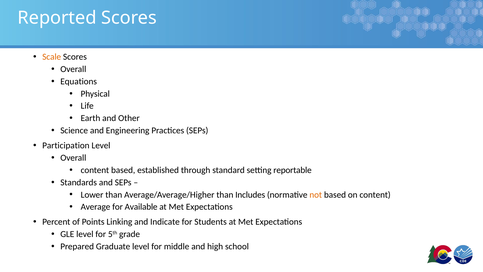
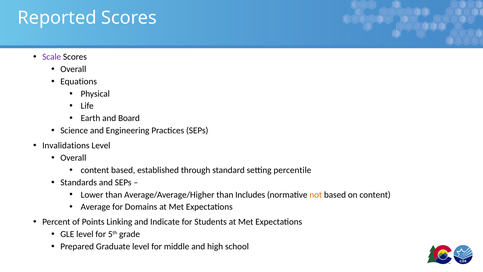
Scale colour: orange -> purple (52, 57)
Other: Other -> Board (129, 118)
Participation: Participation -> Invalidations (66, 145)
reportable: reportable -> percentile (292, 170)
Available: Available -> Domains (141, 207)
